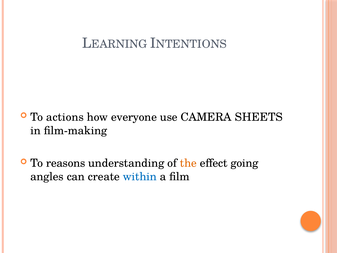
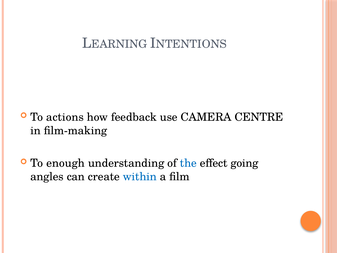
everyone: everyone -> feedback (134, 117)
SHEETS: SHEETS -> CENTRE (259, 117)
reasons: reasons -> enough (66, 163)
the colour: orange -> blue (188, 163)
